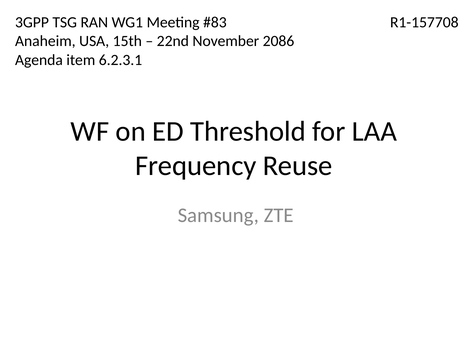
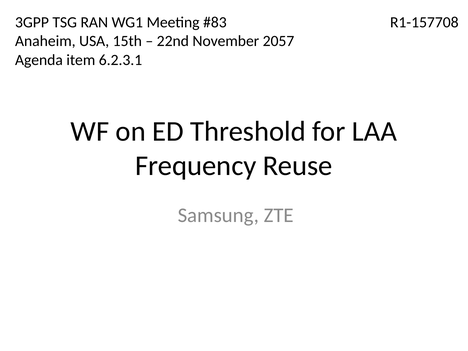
2086: 2086 -> 2057 (278, 41)
